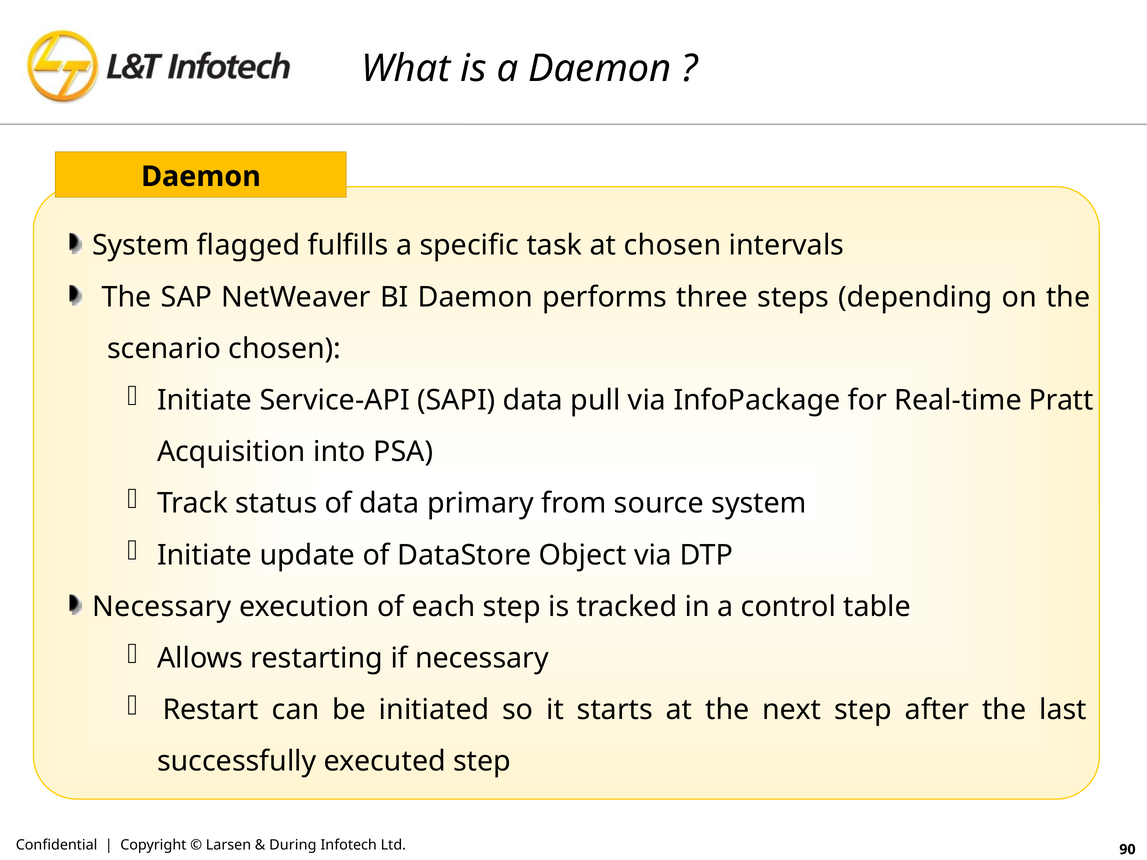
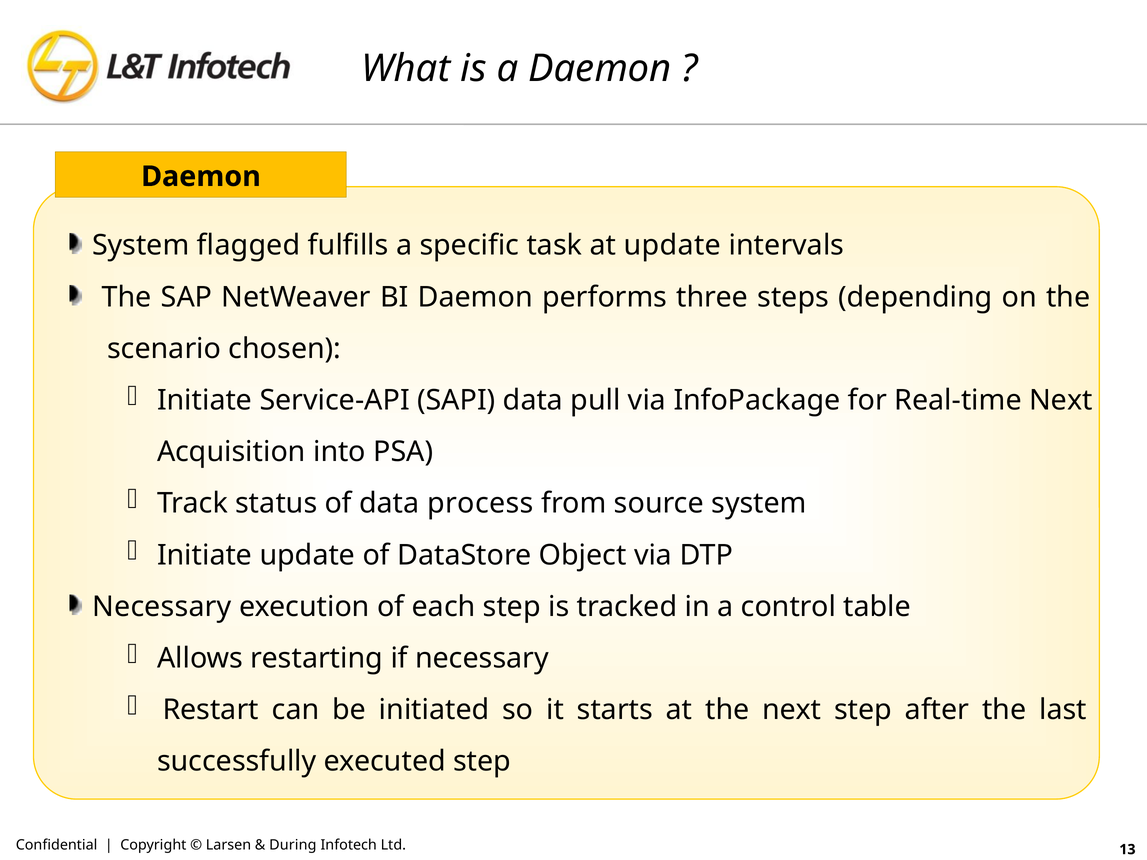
at chosen: chosen -> update (672, 246)
Real-time Pratt: Pratt -> Next (1061, 400)
primary: primary -> process (480, 504)
90: 90 -> 13 (1127, 850)
